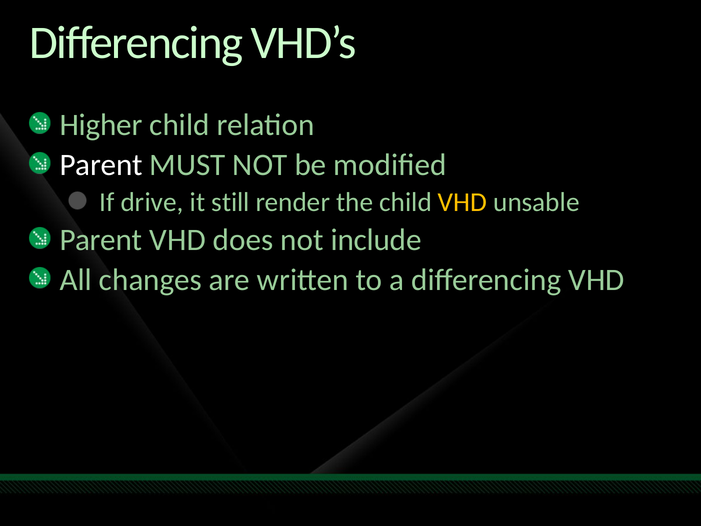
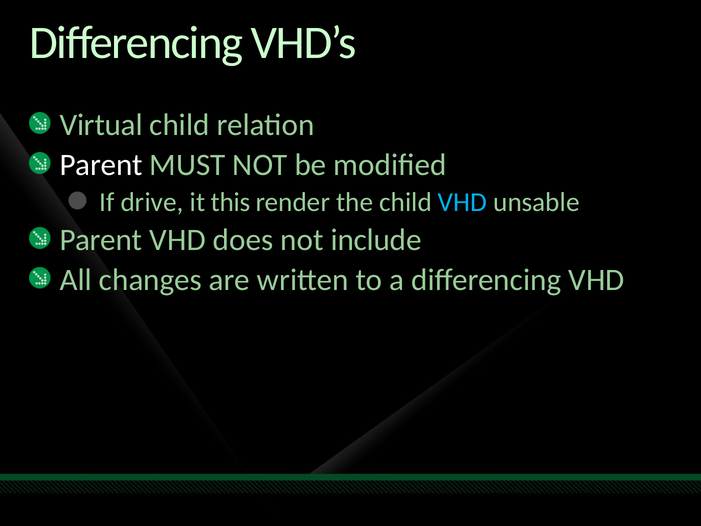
Higher: Higher -> Virtual (101, 125)
still: still -> this (231, 202)
VHD colour: yellow -> light blue (463, 202)
